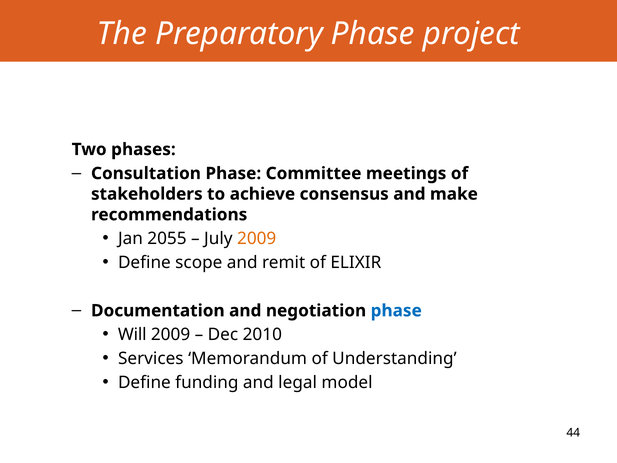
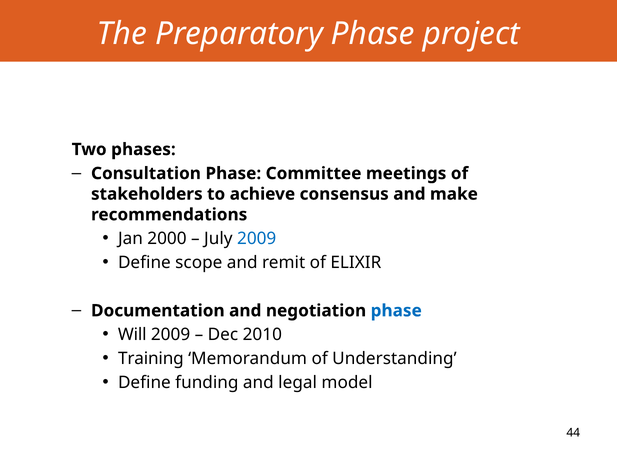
2055: 2055 -> 2000 (167, 239)
2009 colour: orange -> blue (257, 239)
Services: Services -> Training (151, 359)
